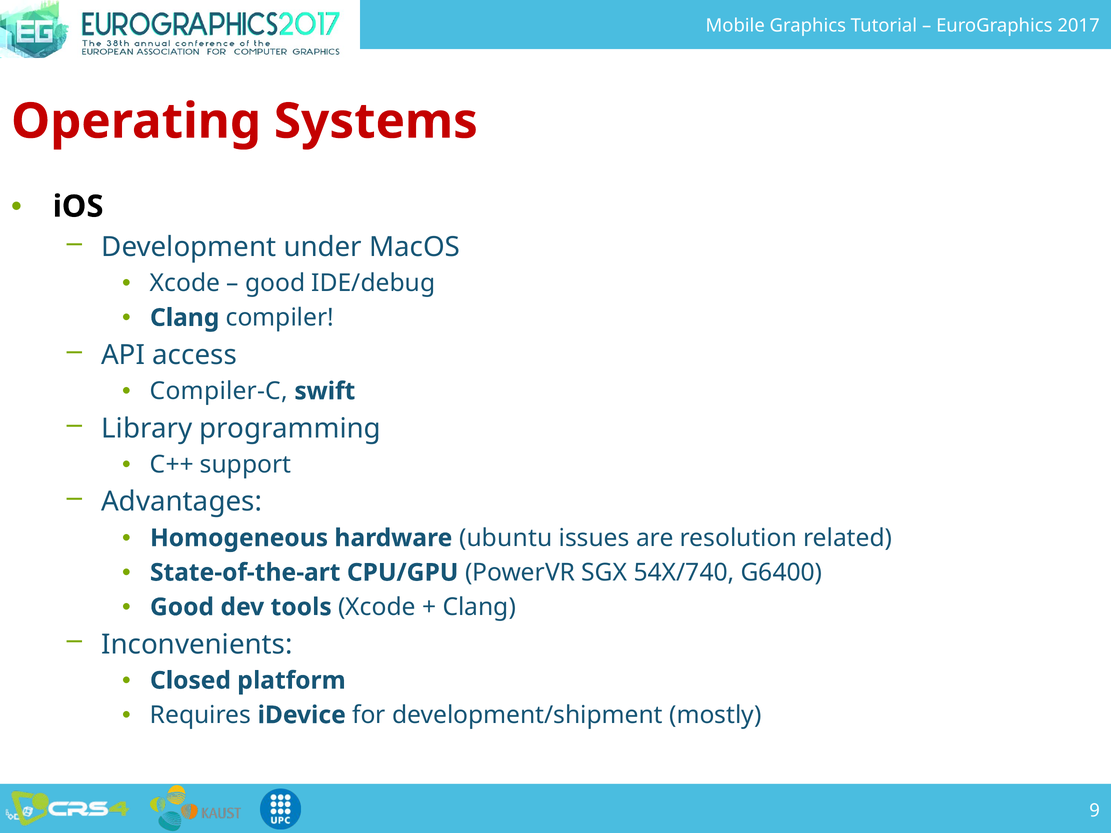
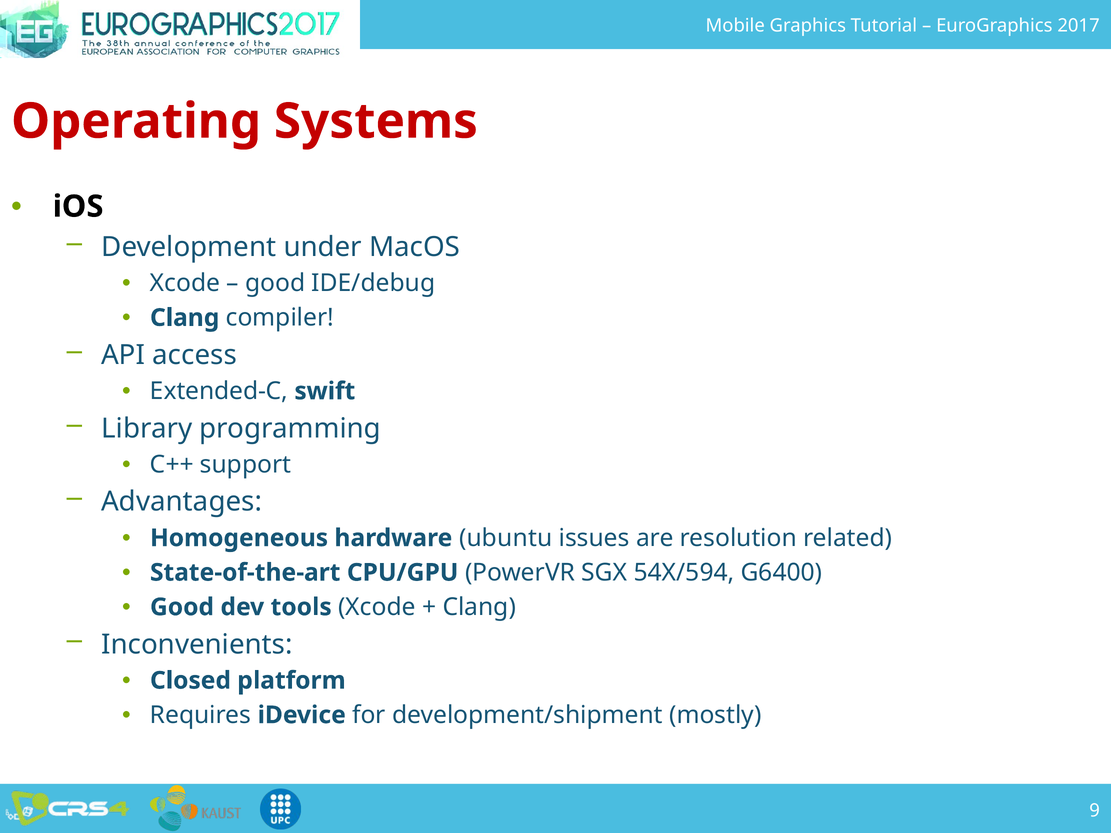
Compiler-C: Compiler-C -> Extended-C (219, 391)
54X/740: 54X/740 -> 54X/594 (684, 573)
